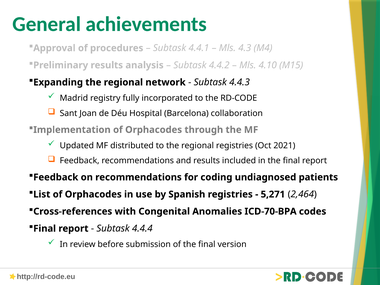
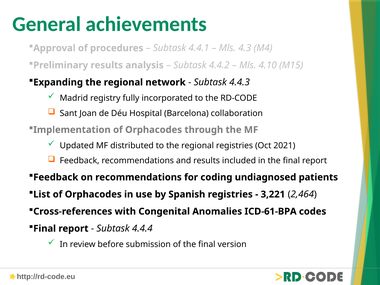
5,271: 5,271 -> 3,221 (273, 194)
ICD-70-BPA: ICD-70-BPA -> ICD-61-BPA (271, 211)
